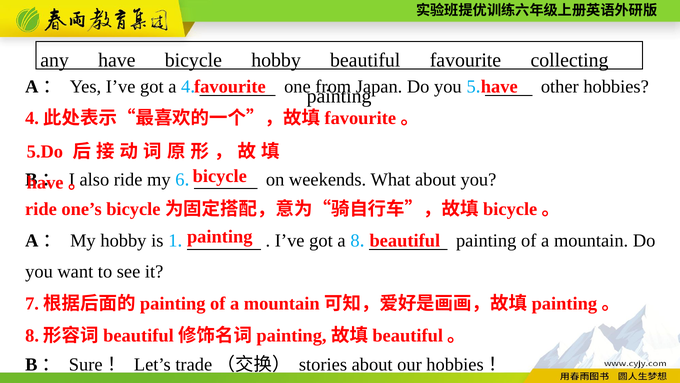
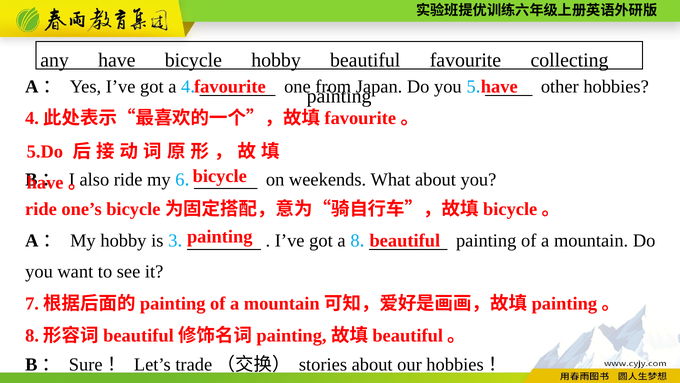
1: 1 -> 3 (173, 241)
